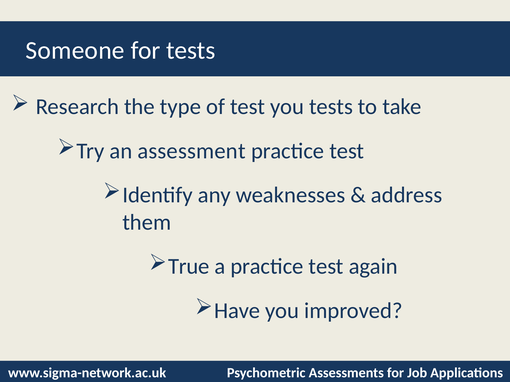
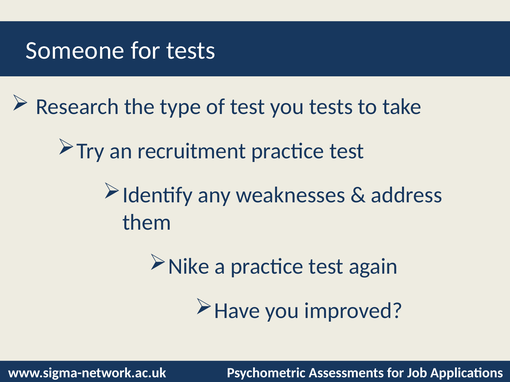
assessment: assessment -> recruitment (192, 151)
True: True -> Nike (189, 267)
